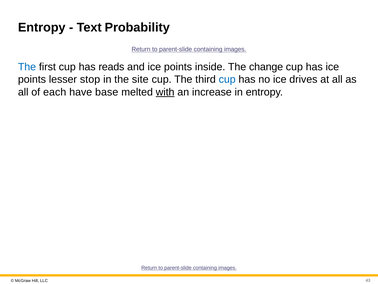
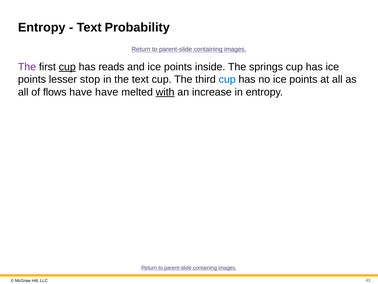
The colour: blue -> purple (27, 67)
cup underline: none -> present (67, 67)
change: change -> springs (266, 67)
the site: site -> text (140, 79)
no ice drives: drives -> points (303, 79)
each: each -> flows (55, 92)
have base: base -> have (107, 92)
